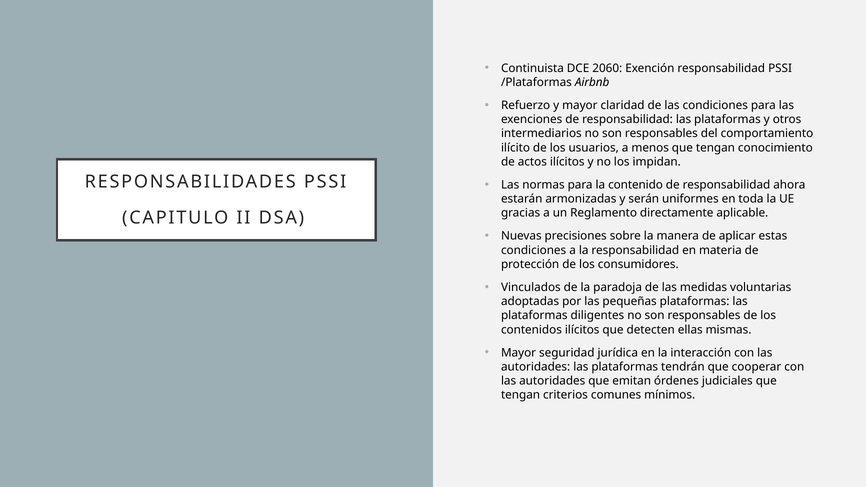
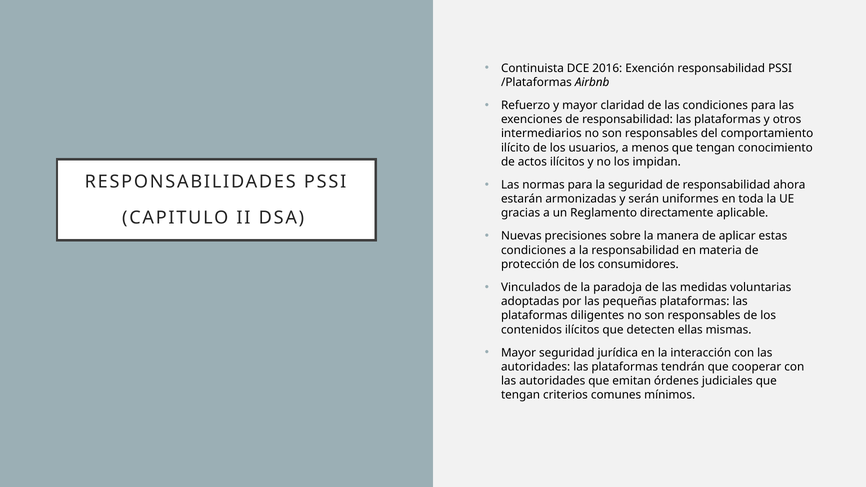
2060: 2060 -> 2016 (607, 68)
la contenido: contenido -> seguridad (636, 185)
